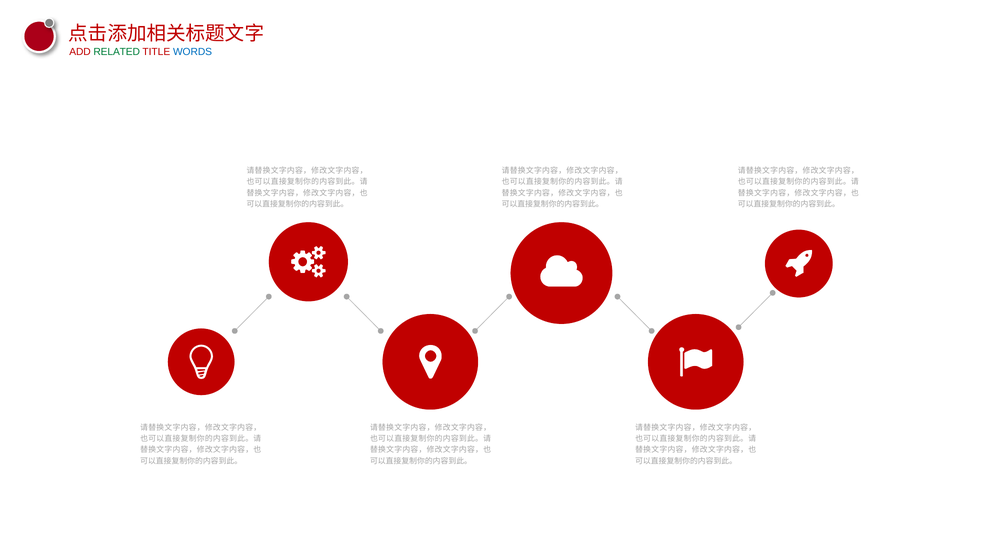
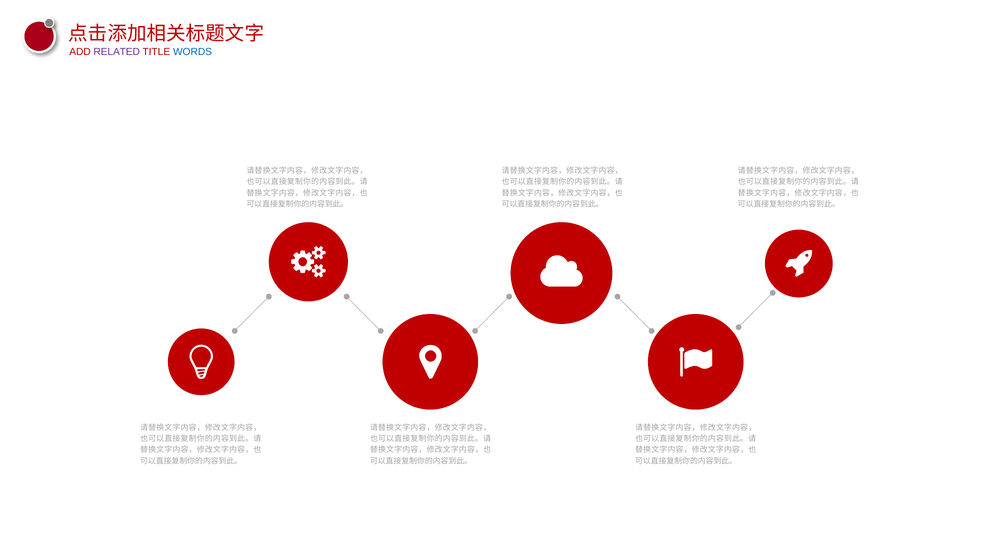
RELATED colour: green -> purple (117, 52)
